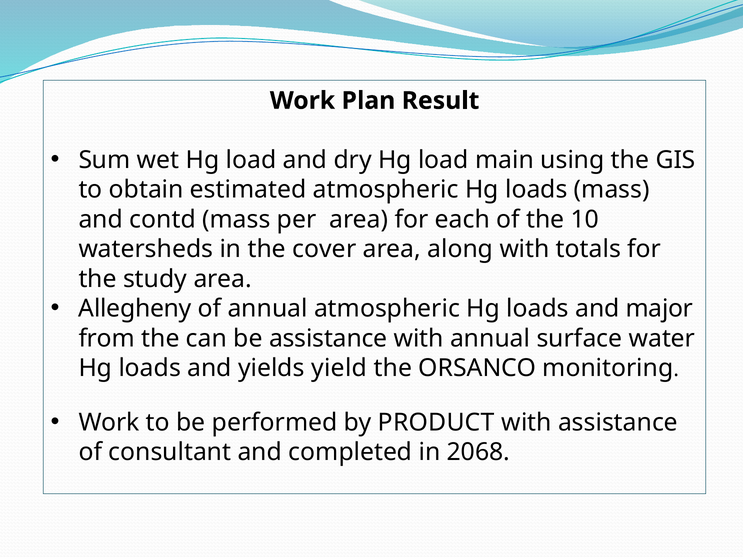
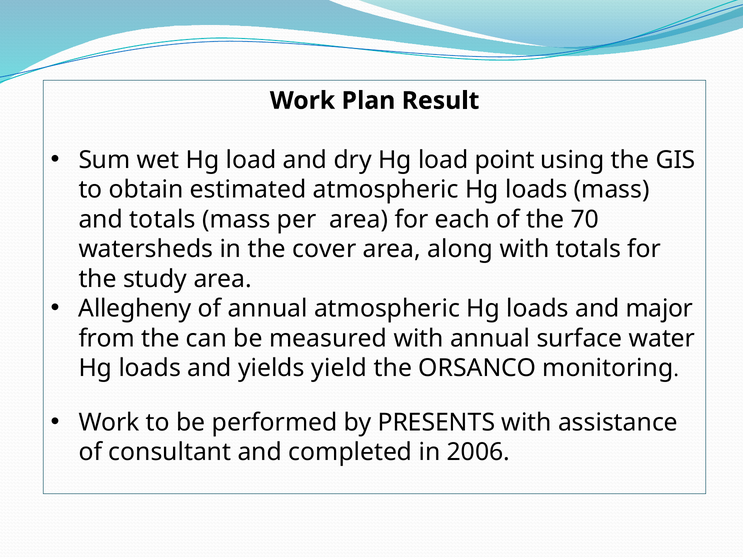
main: main -> point (505, 160)
and contd: contd -> totals (162, 220)
10: 10 -> 70 (585, 220)
be assistance: assistance -> measured (328, 338)
PRODUCT: PRODUCT -> PRESENTS (436, 423)
2068: 2068 -> 2006 (478, 452)
